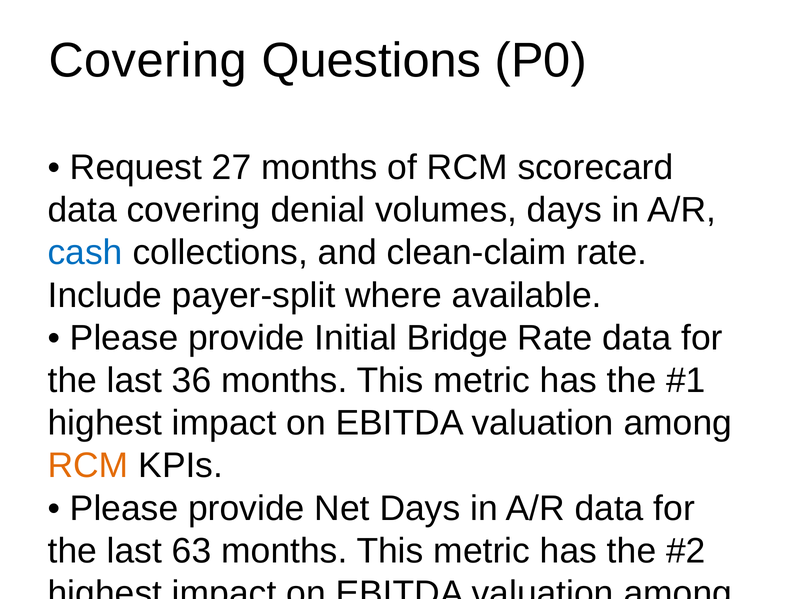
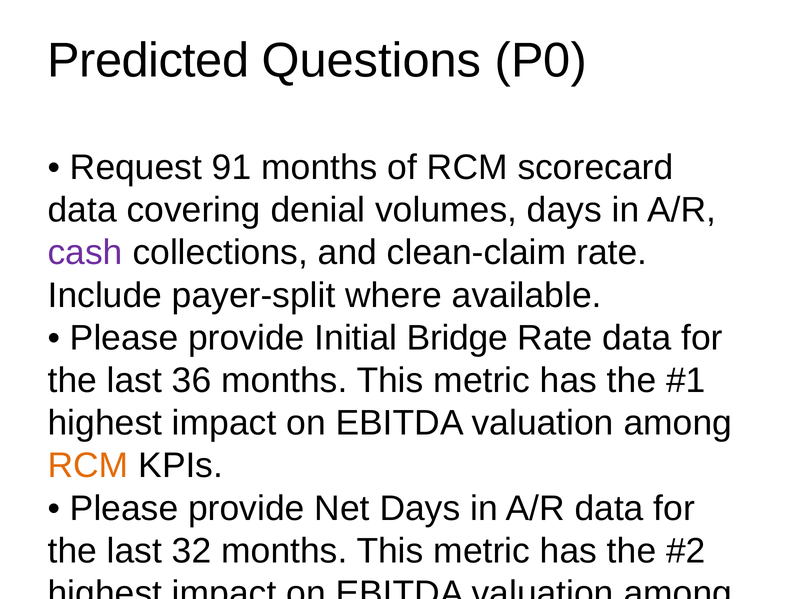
Covering: Covering -> Predicted (148, 61)
27: 27 -> 91 (232, 167)
cash colour: blue -> purple (85, 252)
63: 63 -> 32 (192, 550)
